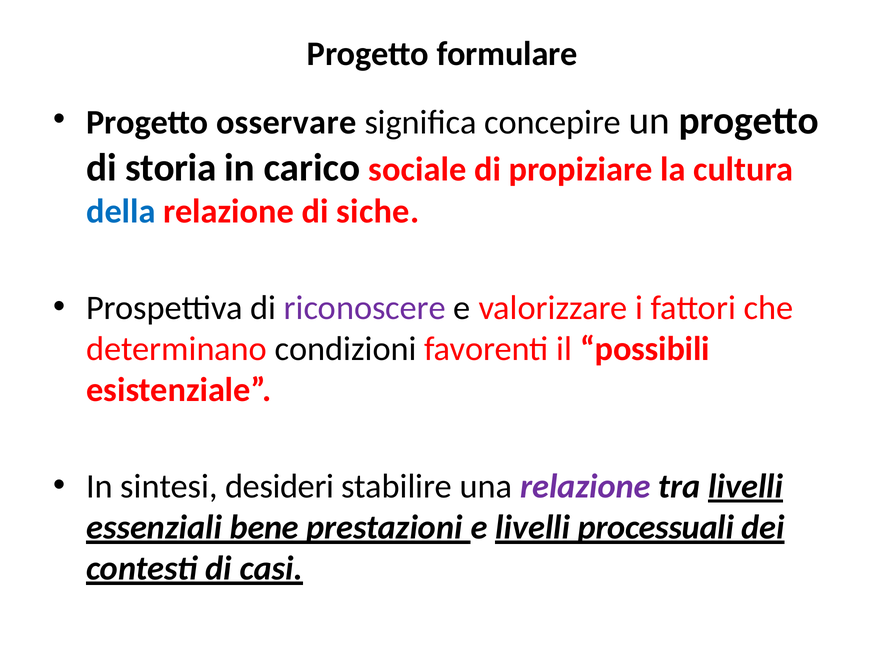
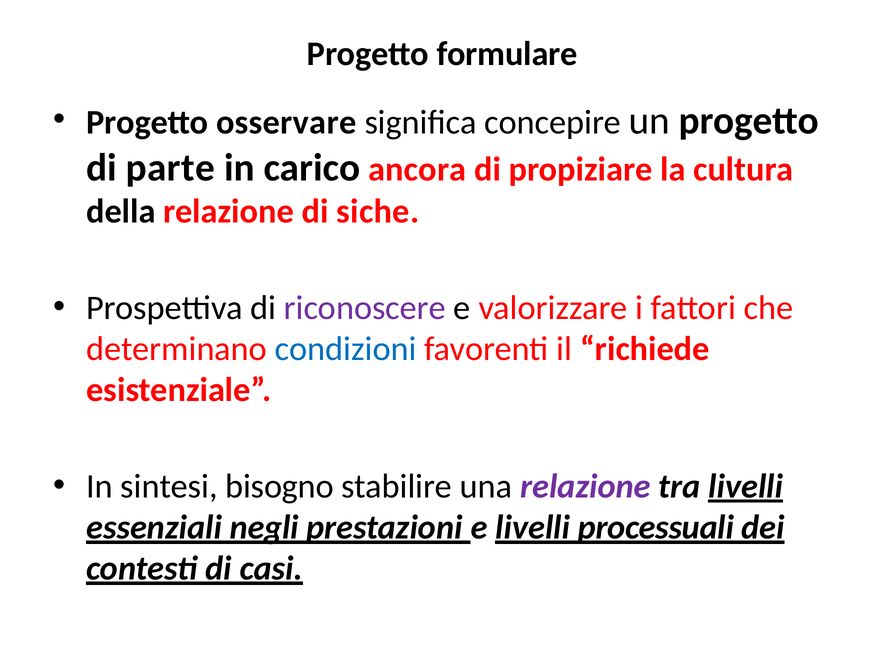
storia: storia -> parte (170, 168)
sociale: sociale -> ancora (417, 169)
della colour: blue -> black (121, 212)
condizioni colour: black -> blue (346, 349)
possibili: possibili -> richiede (645, 349)
desideri: desideri -> bisogno (280, 486)
bene: bene -> negli (264, 527)
